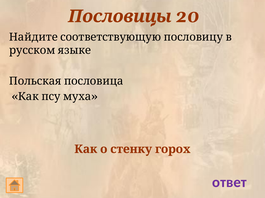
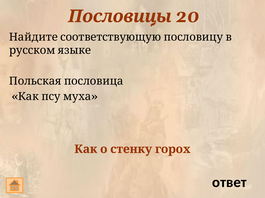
ответ colour: purple -> black (229, 183)
